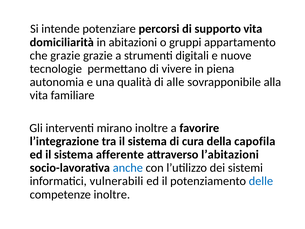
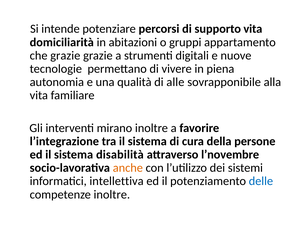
capofila: capofila -> persone (255, 141)
afferente: afferente -> disabilità (120, 154)
l’abitazioni: l’abitazioni -> l’novembre (230, 154)
anche colour: blue -> orange (128, 168)
vulnerabili: vulnerabili -> intellettiva (117, 181)
